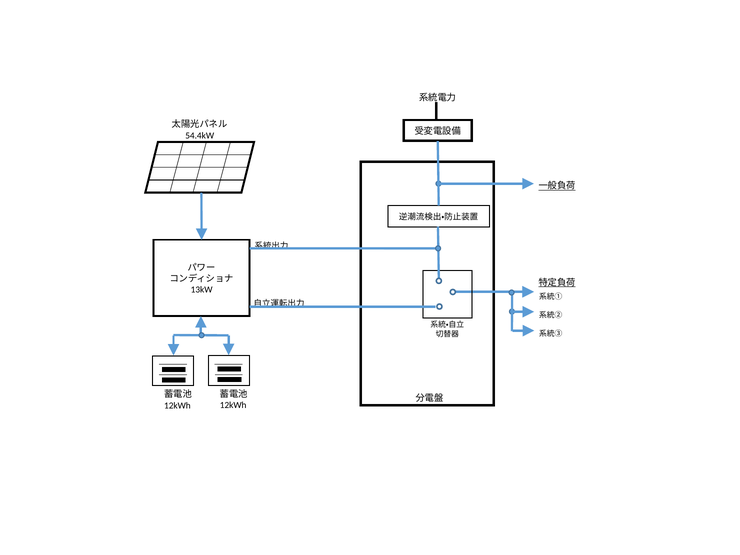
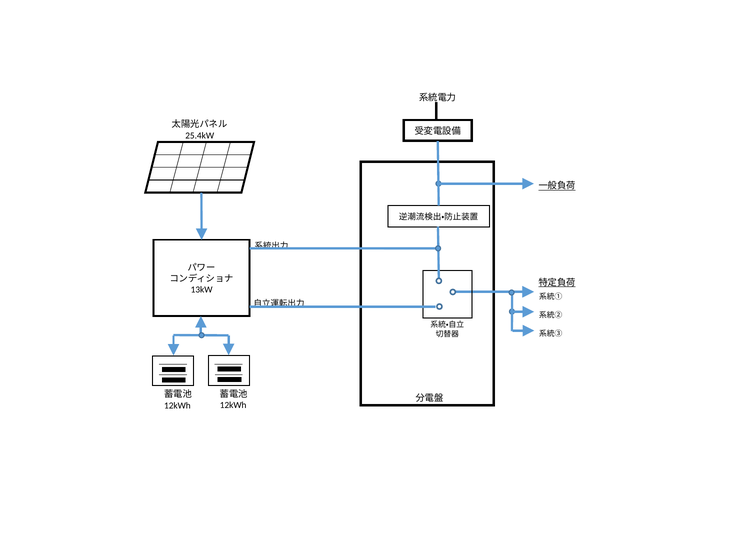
54.4kW: 54.4kW -> 25.4kW (200, 135)
